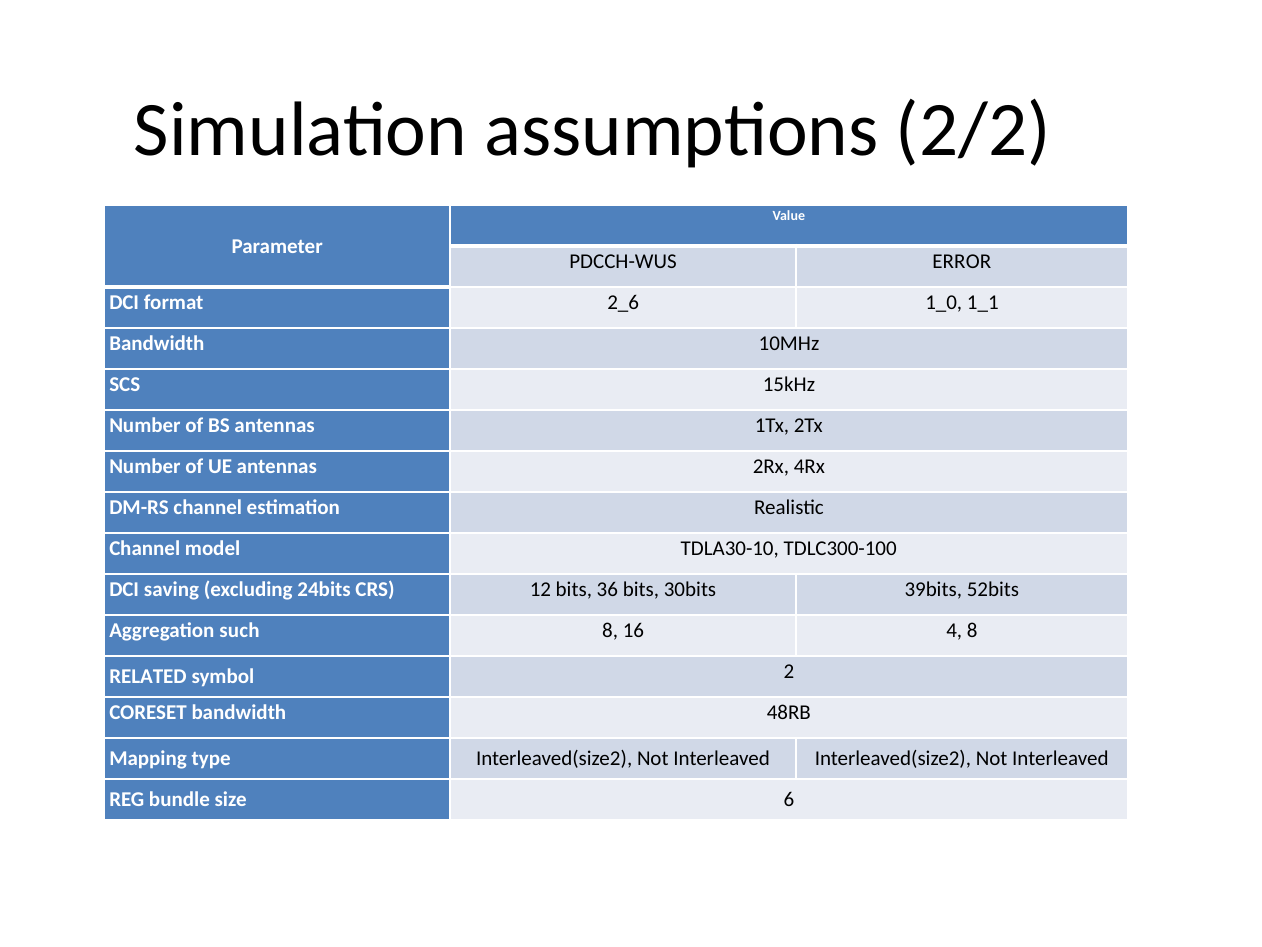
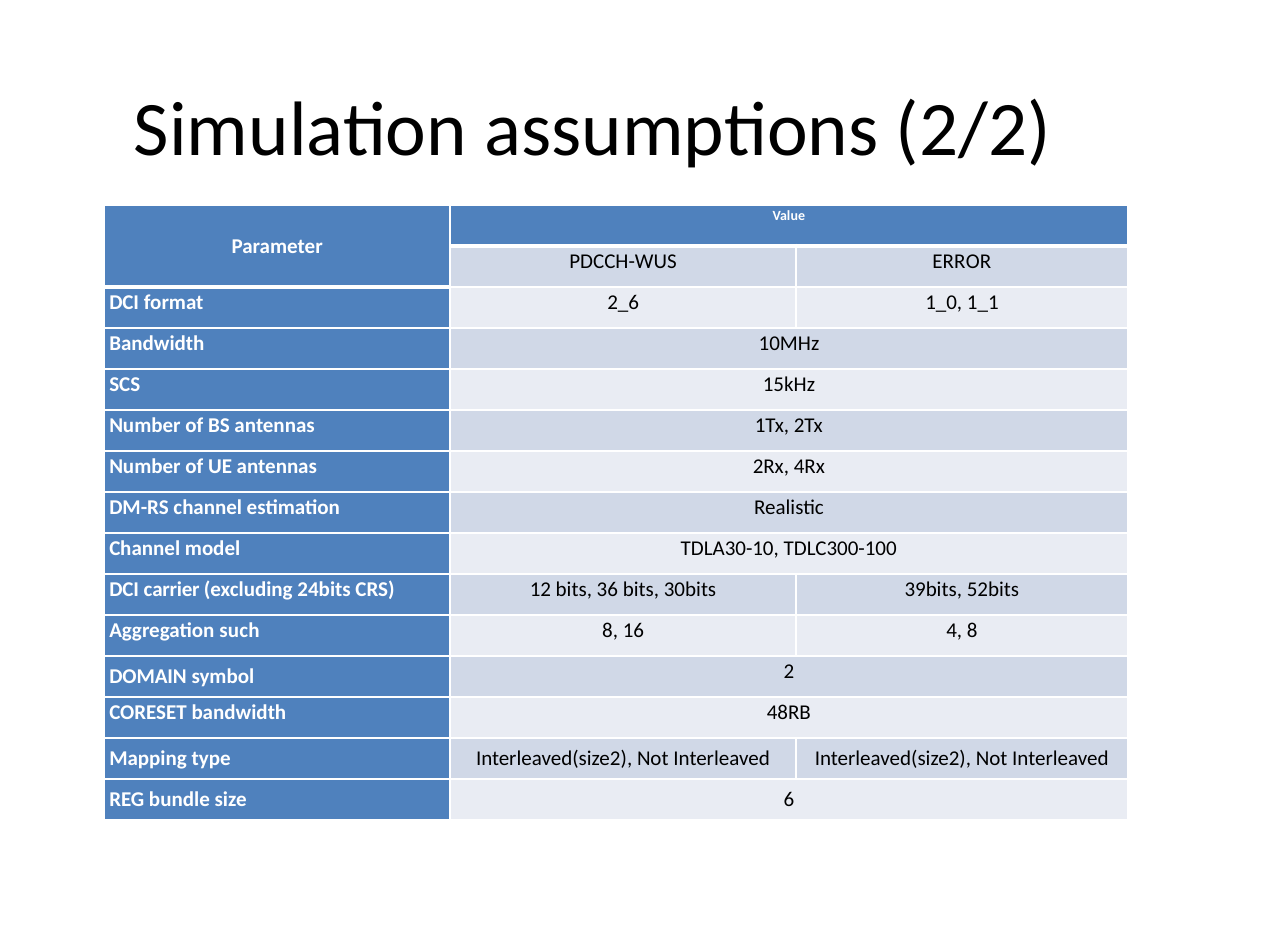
saving: saving -> carrier (172, 589)
RELATED: RELATED -> DOMAIN (148, 676)
